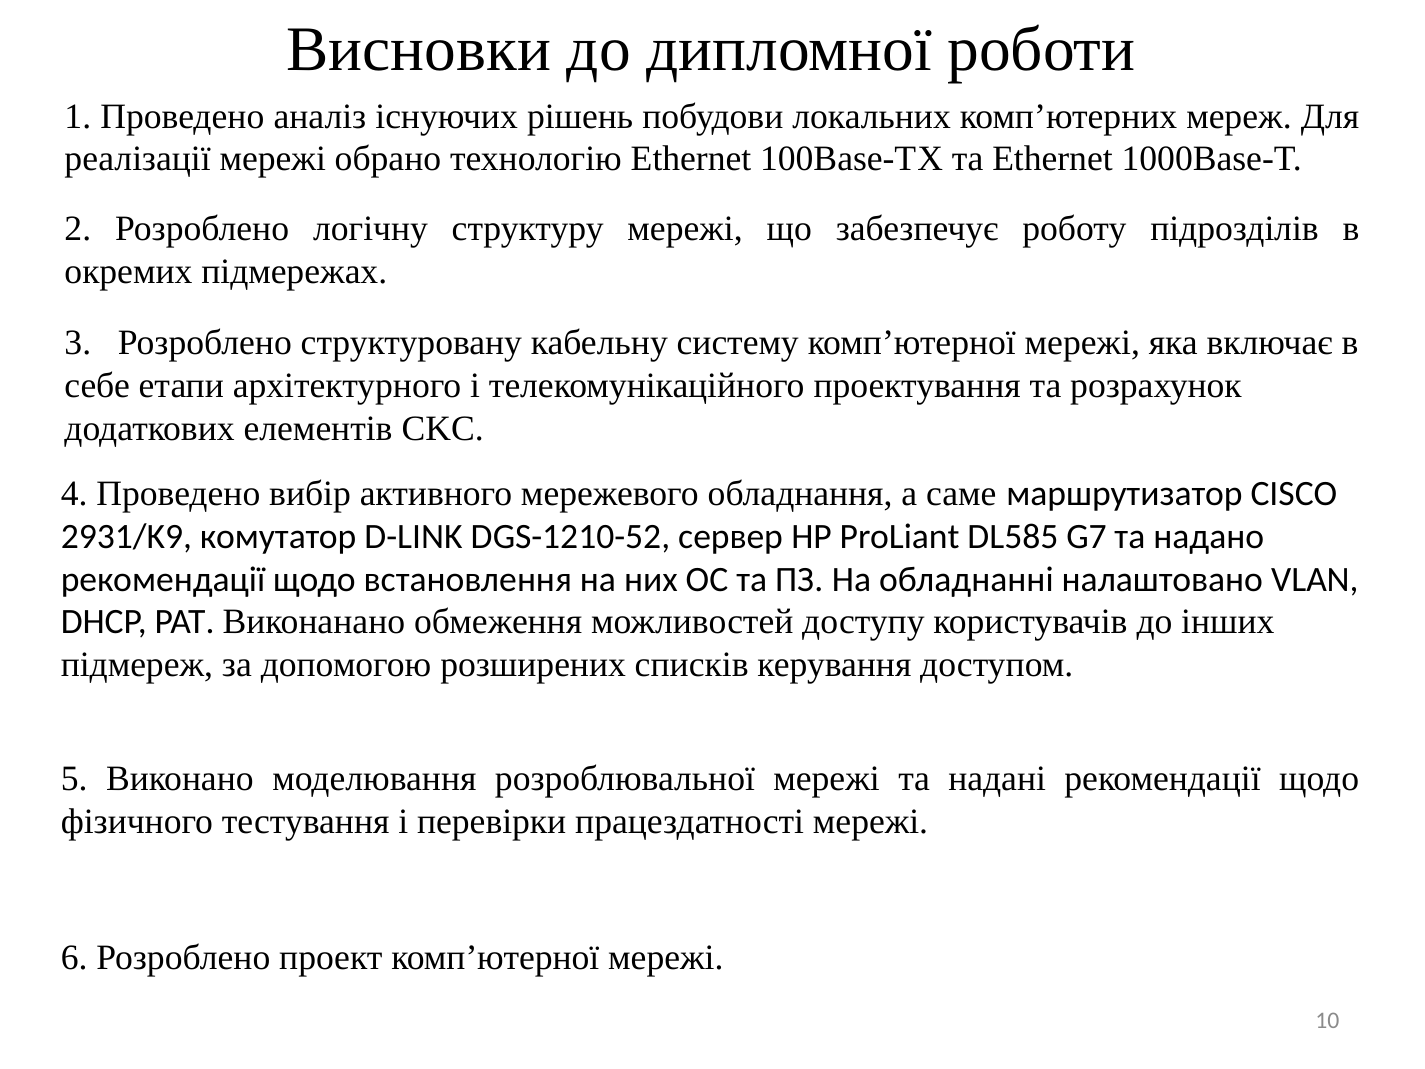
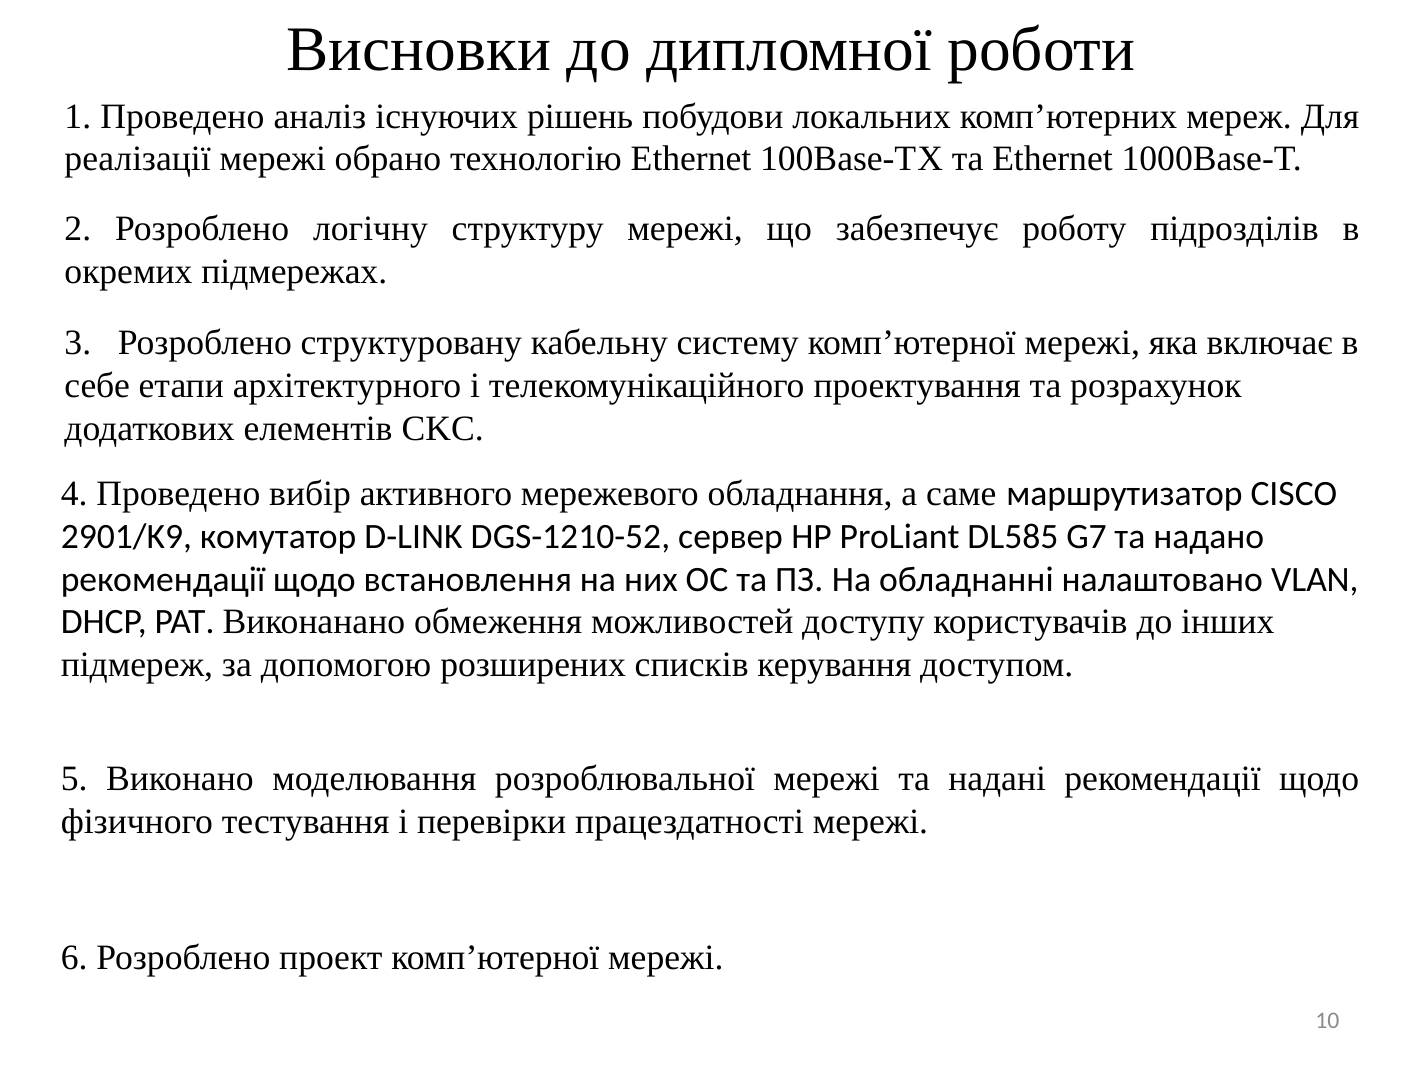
2931/K9: 2931/K9 -> 2901/K9 (126, 537)
